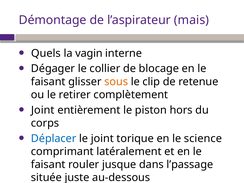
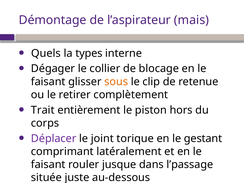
vagin: vagin -> types (89, 53)
Joint: Joint -> Trait (43, 110)
Déplacer colour: blue -> purple (54, 138)
science: science -> gestant (203, 138)
